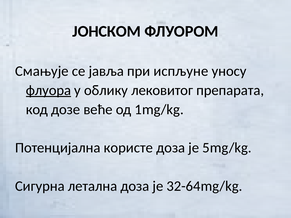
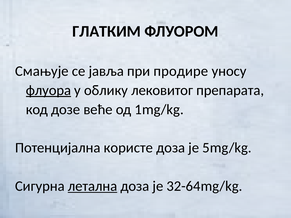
ЈОНСКОМ: ЈОНСКОМ -> ГЛАТКИМ (107, 31)
испљуне: испљуне -> продире (181, 71)
летална underline: none -> present (93, 186)
